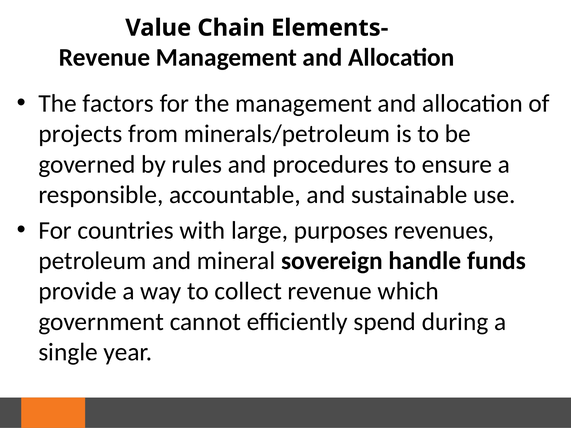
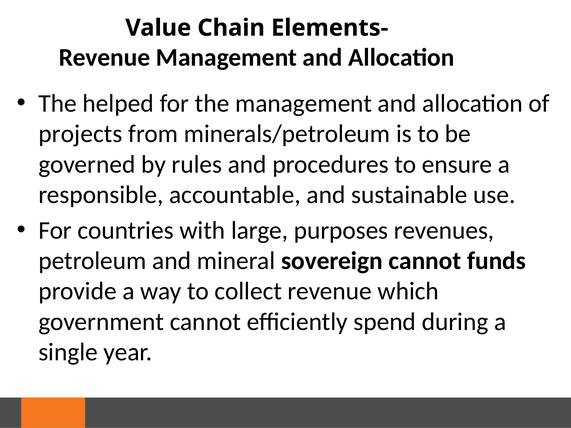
factors: factors -> helped (118, 104)
sovereign handle: handle -> cannot (425, 261)
